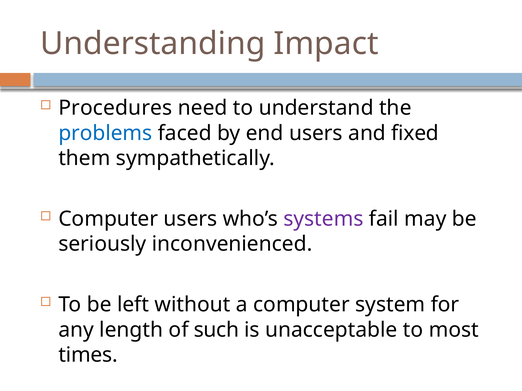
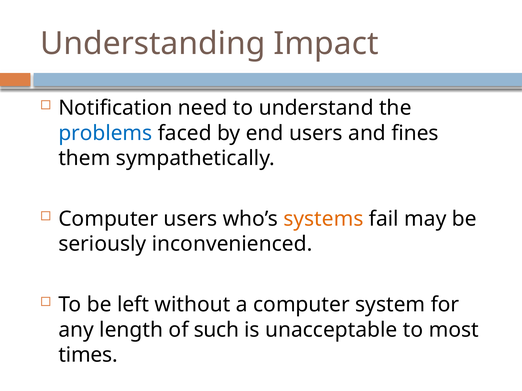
Procedures: Procedures -> Notification (115, 108)
fixed: fixed -> fines (415, 133)
systems colour: purple -> orange (323, 219)
